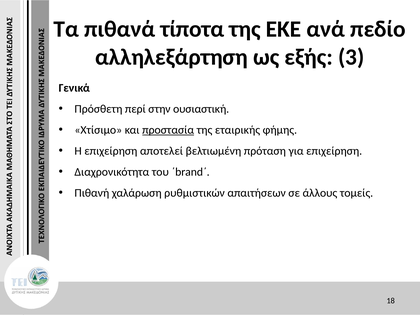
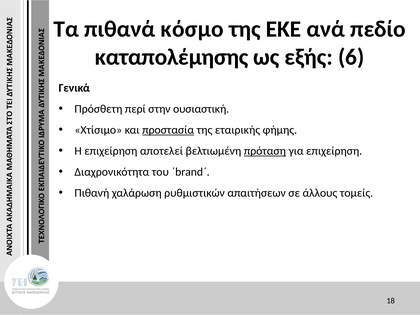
τίποτα: τίποτα -> κόσμο (192, 29)
αλληλεξάρτηση: αλληλεξάρτηση -> καταπολέμησης (172, 57)
3: 3 -> 6 (351, 57)
πρόταση underline: none -> present (265, 151)
